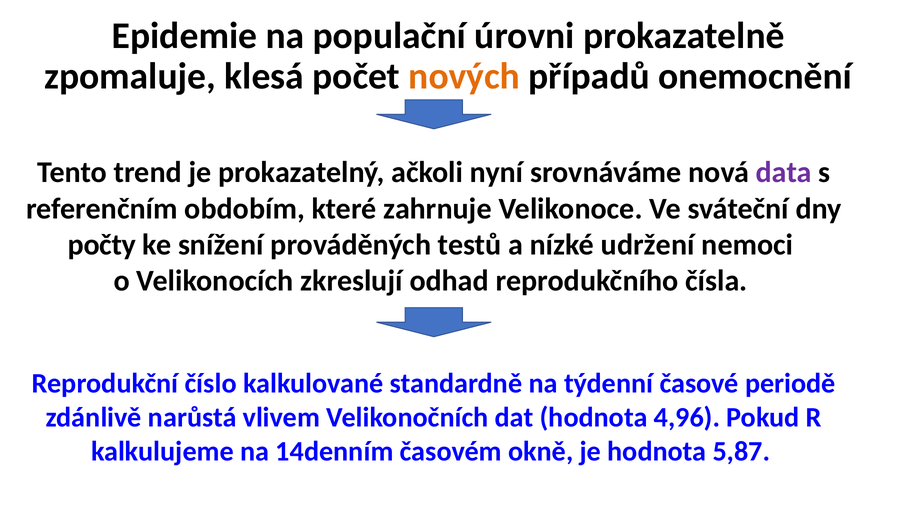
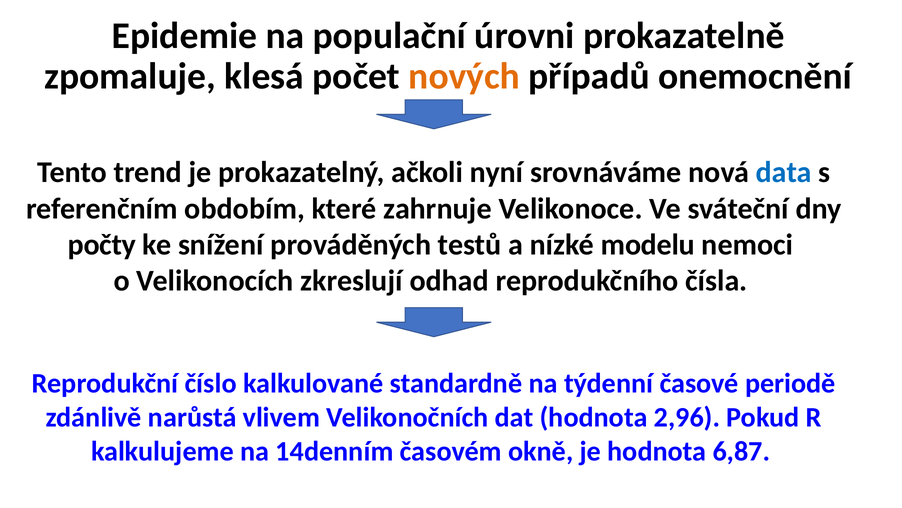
data colour: purple -> blue (784, 172)
udržení: udržení -> modelu (648, 244)
4,96: 4,96 -> 2,96 (687, 417)
5,87: 5,87 -> 6,87 (741, 451)
